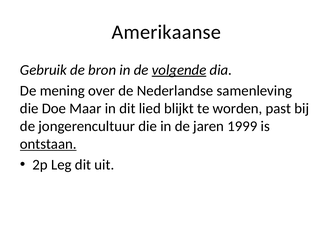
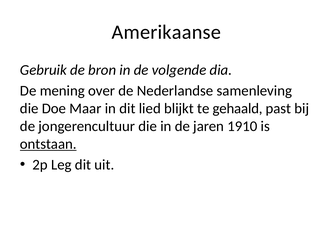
volgende underline: present -> none (179, 70)
worden: worden -> gehaald (238, 108)
1999: 1999 -> 1910 (242, 126)
